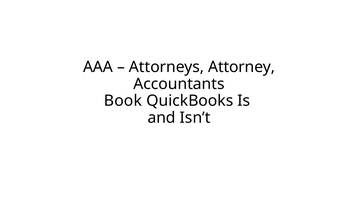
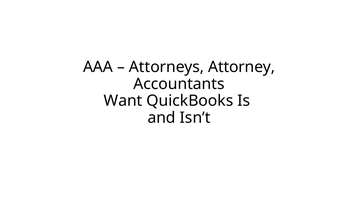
Book: Book -> Want (123, 101)
